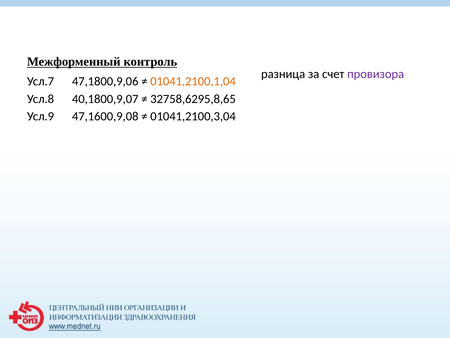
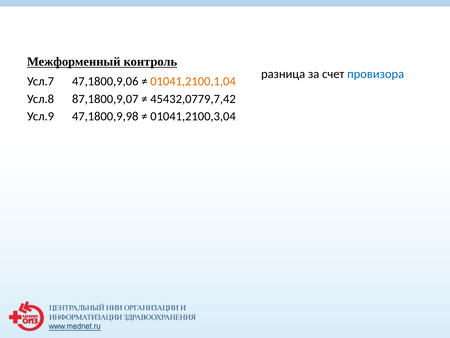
провизора colour: purple -> blue (376, 74)
40,1800,9,07: 40,1800,9,07 -> 87,1800,9,07 (105, 99)
32758,6295,8,65: 32758,6295,8,65 -> 45432,0779,7,42 (193, 99)
47,1600,9,08: 47,1600,9,08 -> 47,1800,9,98 (105, 116)
